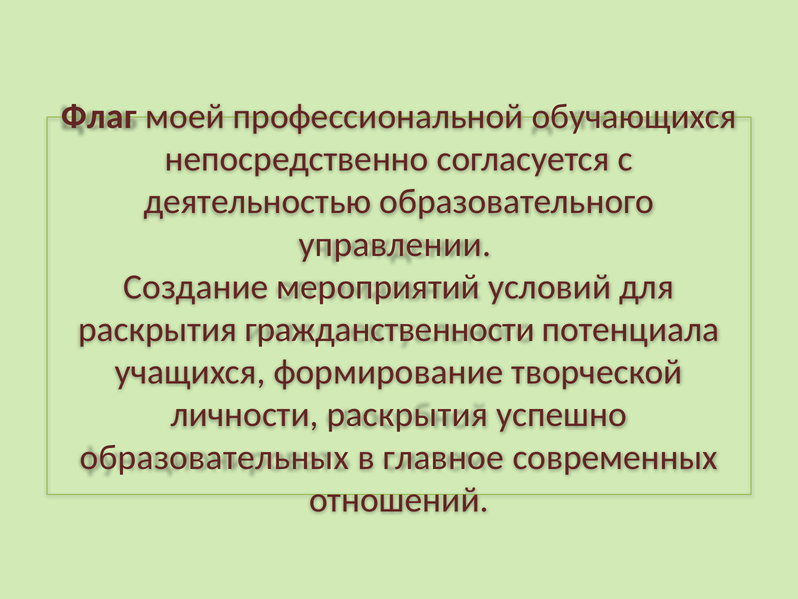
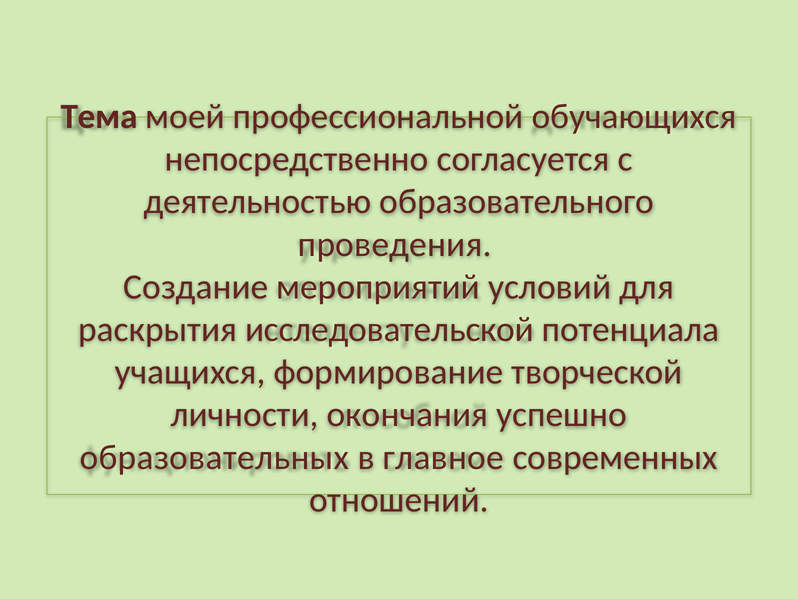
Флаг: Флаг -> Тема (99, 116)
управлении: управлении -> проведения (395, 244)
гражданственности: гражданственности -> исследовательской (390, 329)
личности раскрытия: раскрытия -> окончания (407, 414)
